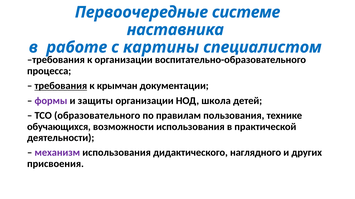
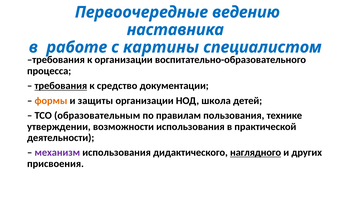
системе: системе -> ведению (246, 12)
крымчан: крымчан -> средство (117, 86)
формы colour: purple -> orange (51, 101)
образовательного: образовательного -> образовательным (97, 116)
обучающихся: обучающихся -> утверждении (59, 127)
наглядного underline: none -> present (256, 153)
